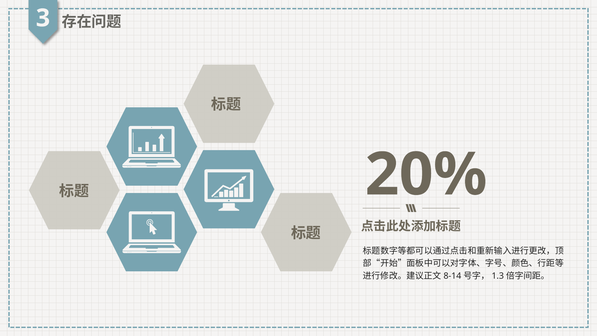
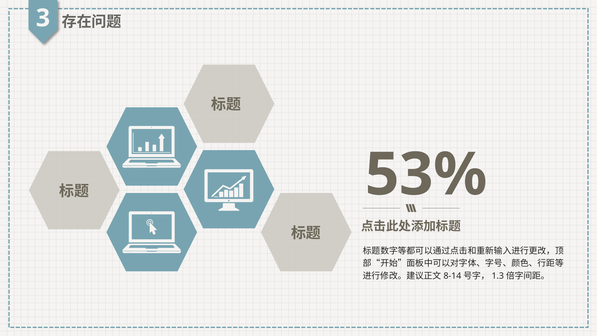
20%: 20% -> 53% (426, 175)
